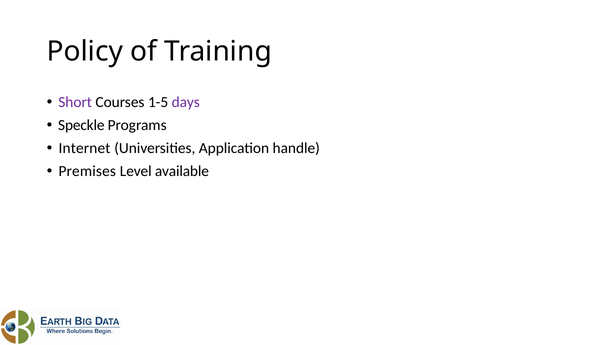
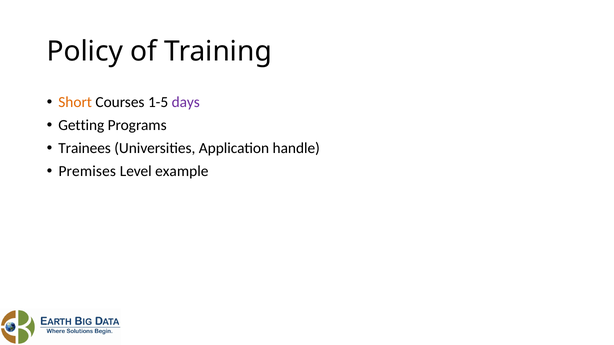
Short colour: purple -> orange (75, 102)
Speckle: Speckle -> Getting (81, 125)
Internet: Internet -> Trainees (85, 148)
available: available -> example (182, 171)
